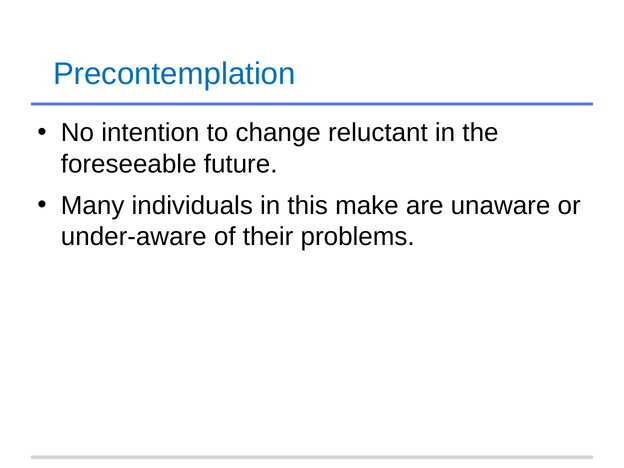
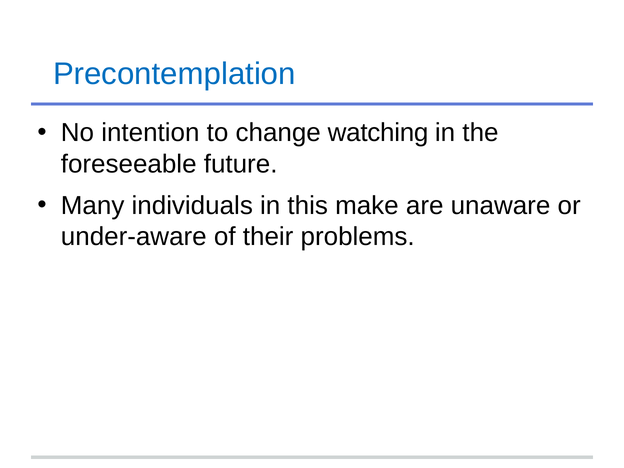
reluctant: reluctant -> watching (378, 133)
